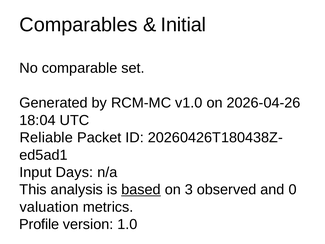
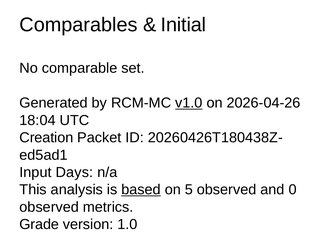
v1.0 underline: none -> present (189, 103)
Reliable: Reliable -> Creation (46, 138)
3: 3 -> 5 (189, 190)
valuation: valuation -> observed (49, 207)
Profile: Profile -> Grade (39, 224)
